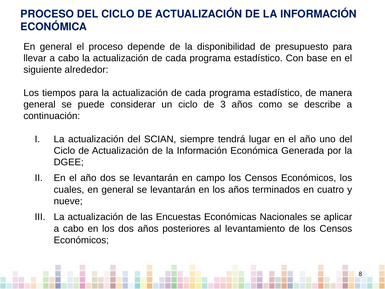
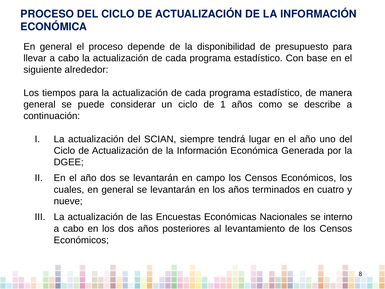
3: 3 -> 1 (223, 104)
aplicar: aplicar -> interno (338, 217)
